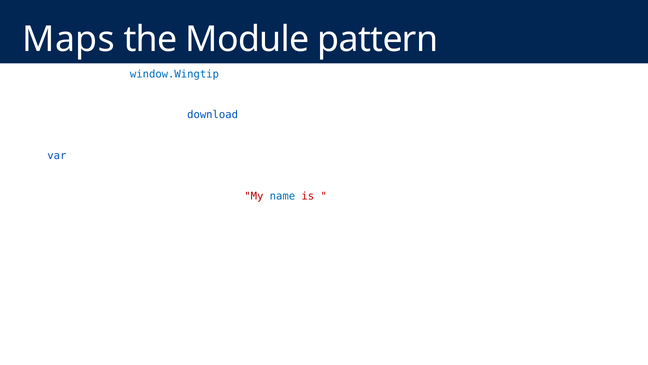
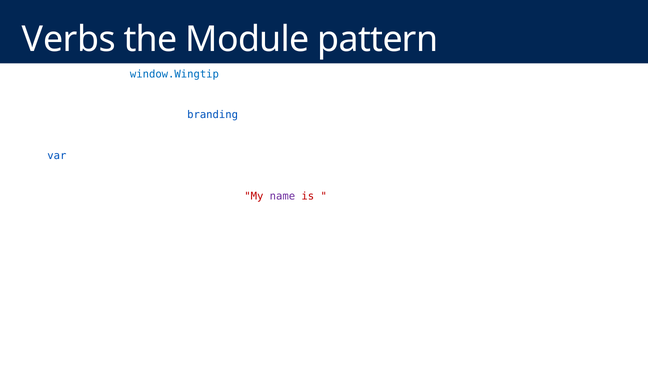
Maps: Maps -> Verbs (69, 39)
download: download -> branding (213, 115)
name colour: blue -> purple (282, 196)
